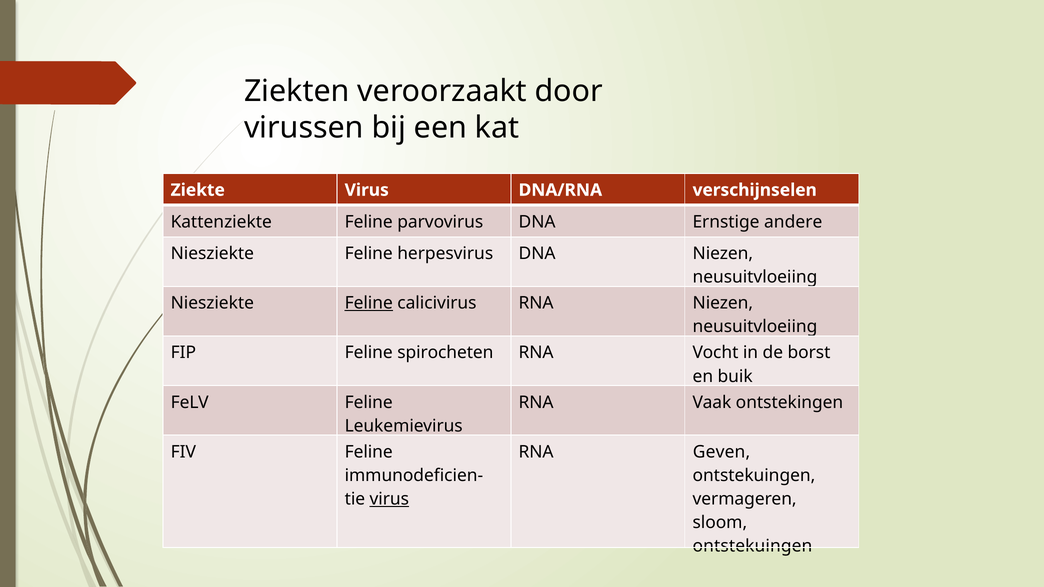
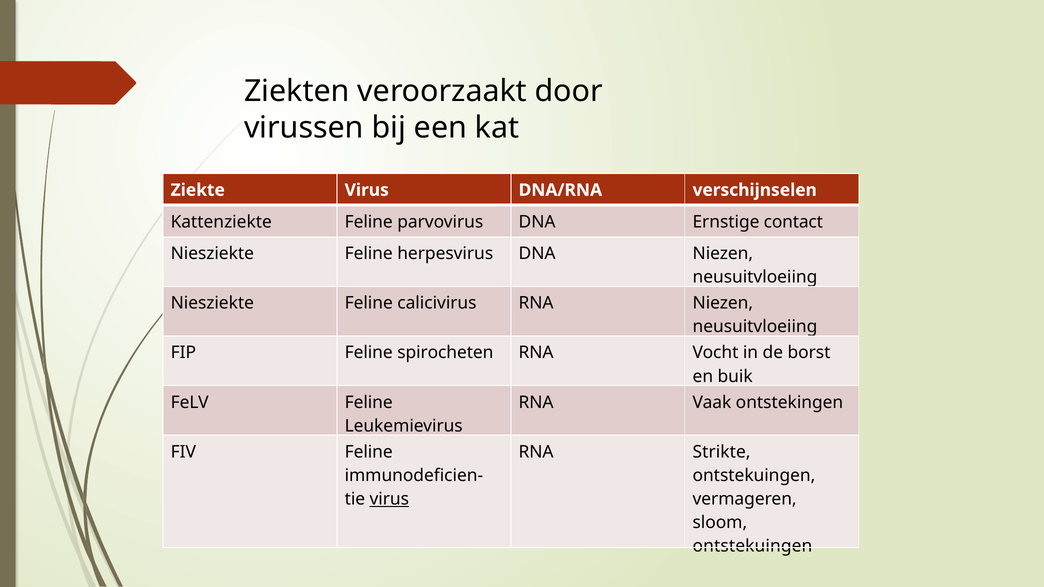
andere: andere -> contact (793, 222)
Feline underline: present -> none (369, 303)
Geven: Geven -> Strikte (722, 452)
